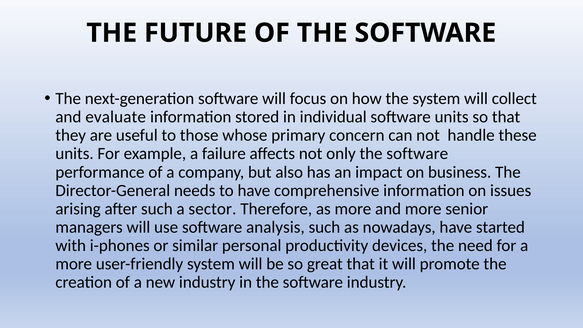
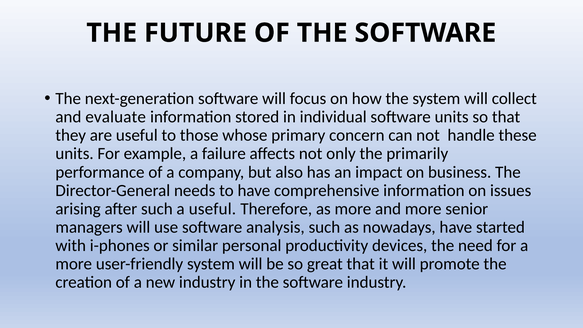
only the software: software -> primarily (417, 154)
a sector: sector -> useful (212, 209)
